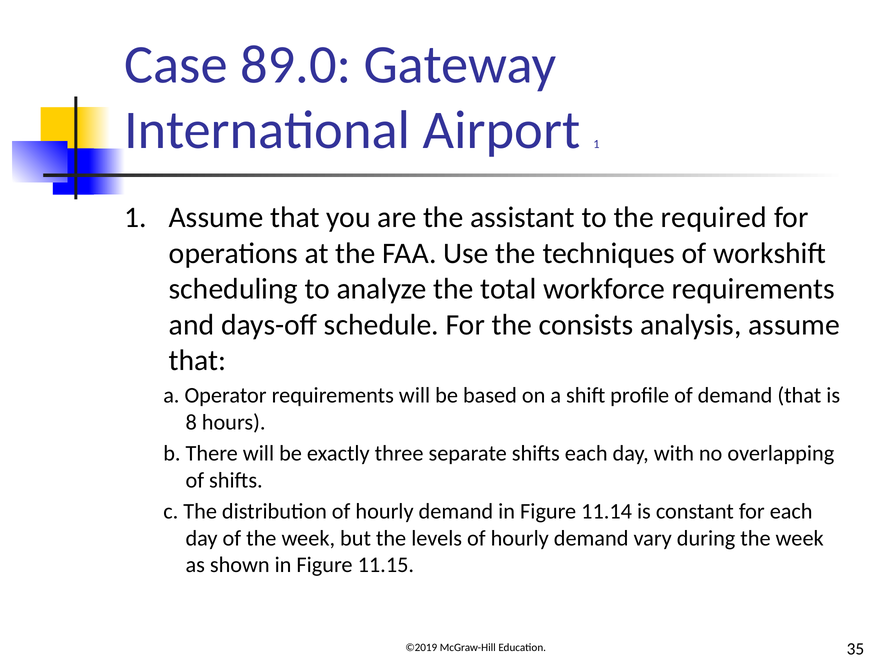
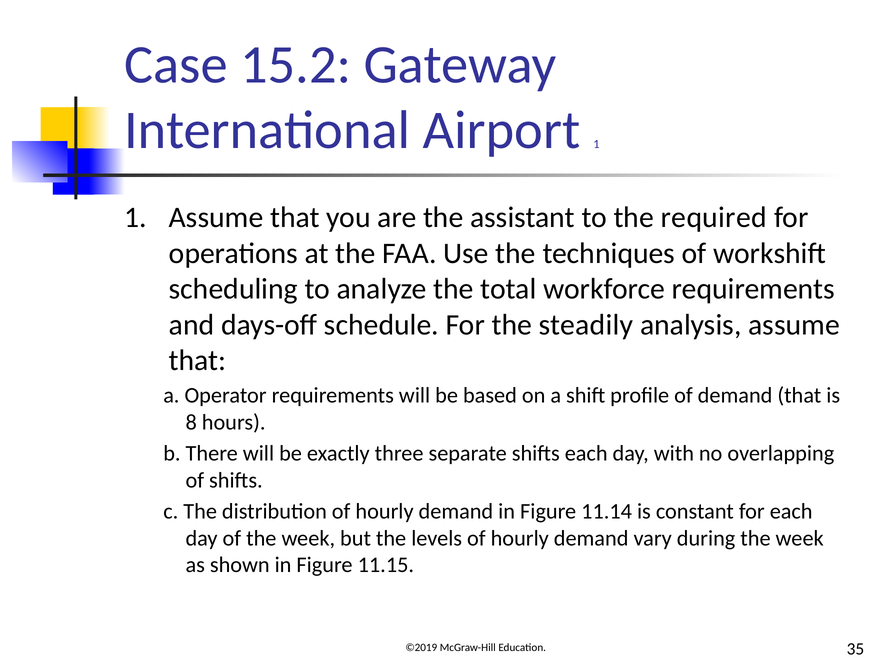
89.0: 89.0 -> 15.2 (296, 65)
consists: consists -> steadily (586, 325)
